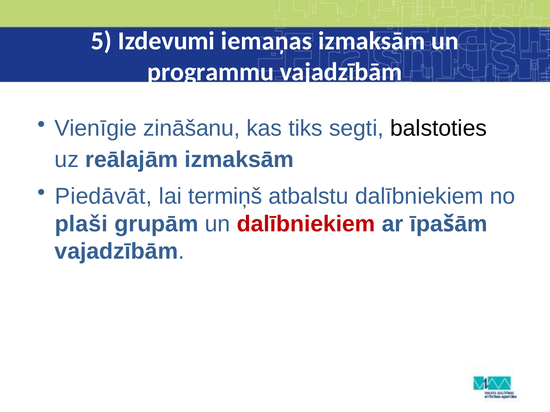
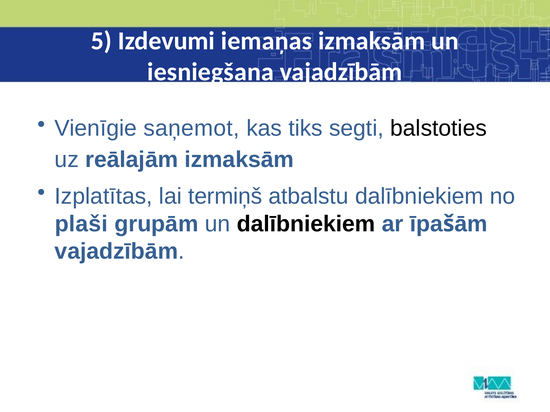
programmu: programmu -> iesniegšana (211, 72)
zināšanu: zināšanu -> saņemot (192, 129)
Piedāvāt: Piedāvāt -> Izplatītas (104, 197)
dalībniekiem colour: red -> black (306, 224)
